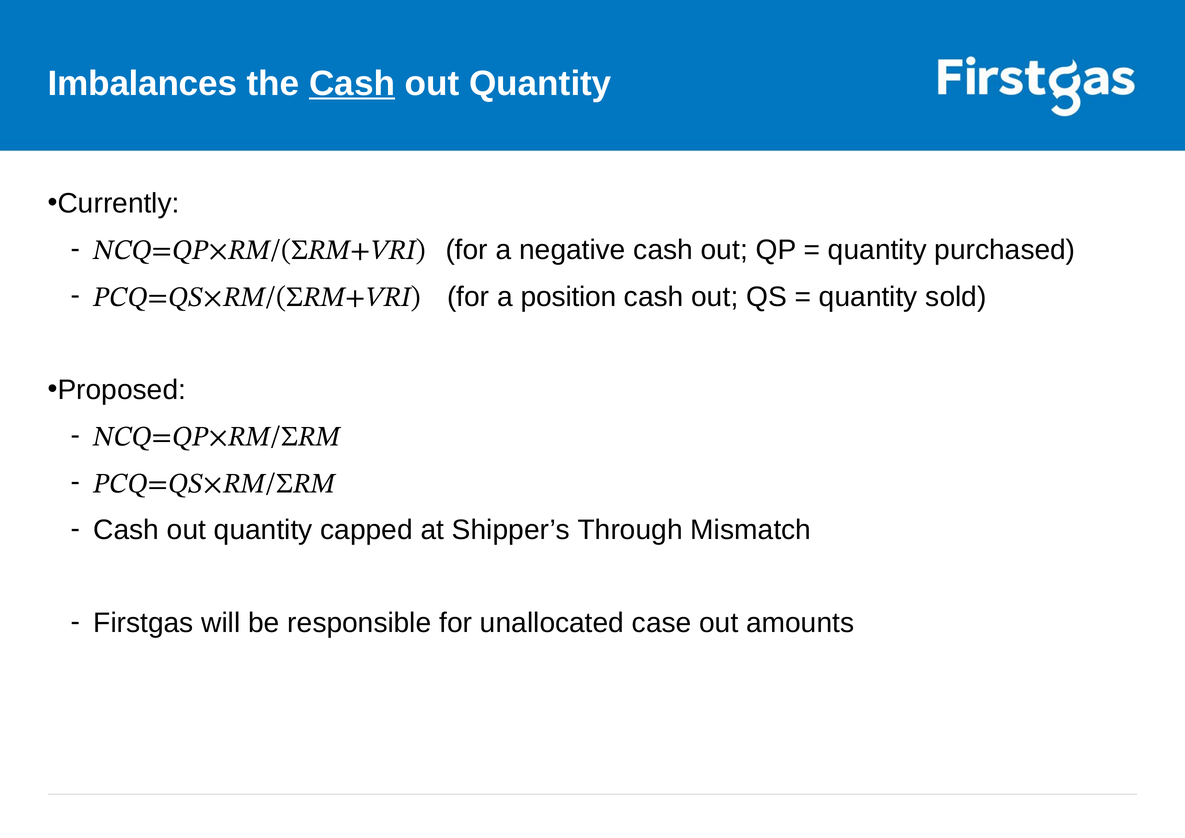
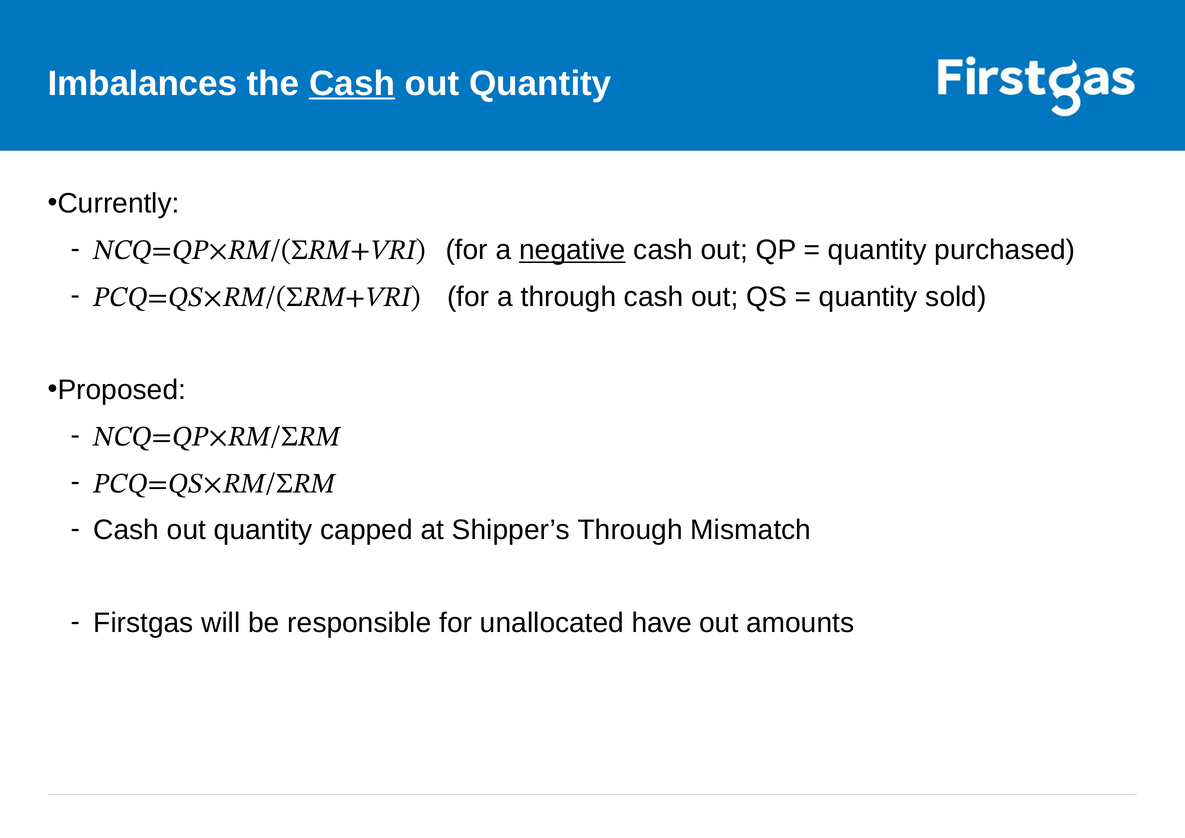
negative underline: none -> present (572, 250)
a position: position -> through (568, 297)
case: case -> have (662, 623)
